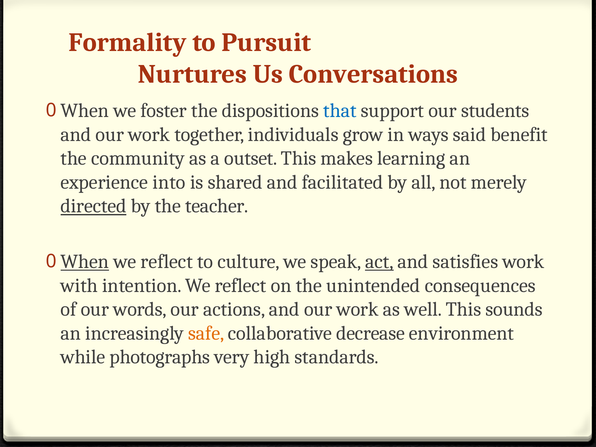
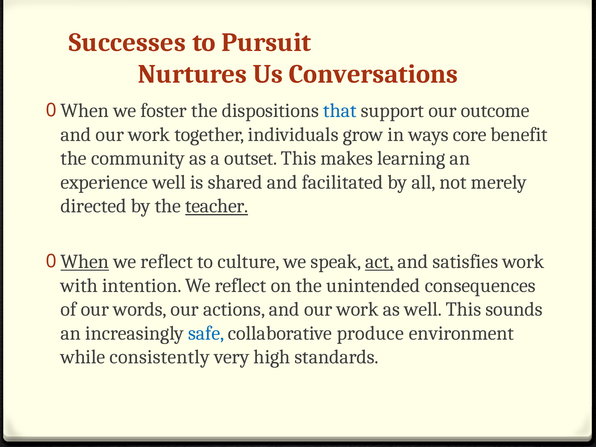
Formality: Formality -> Successes (127, 42)
students: students -> outcome (495, 111)
said: said -> core (470, 135)
experience into: into -> well (169, 182)
directed underline: present -> none (94, 206)
teacher underline: none -> present (217, 206)
safe colour: orange -> blue (206, 333)
decrease: decrease -> produce (370, 333)
photographs: photographs -> consistently (160, 357)
